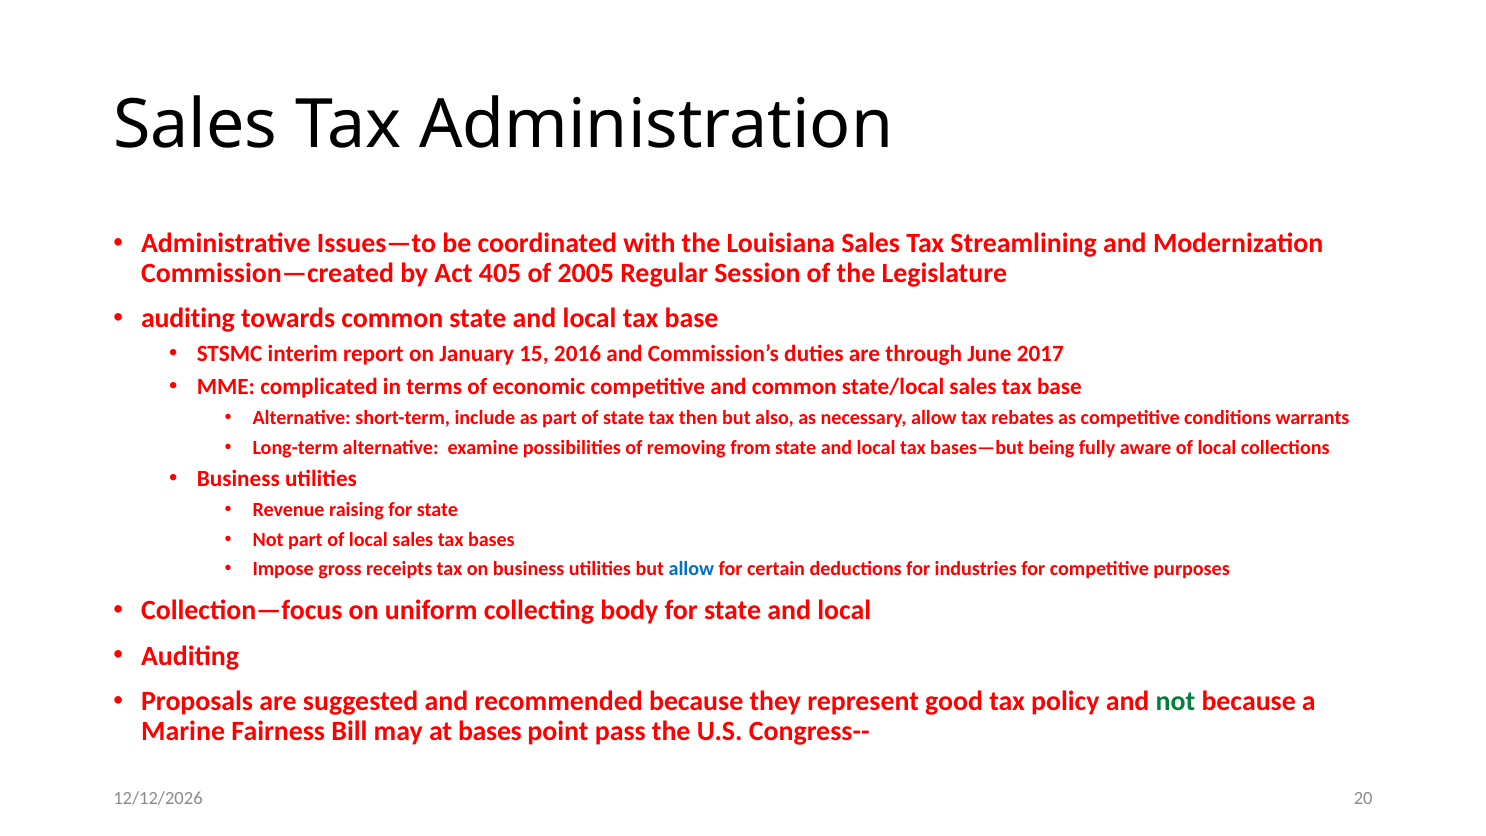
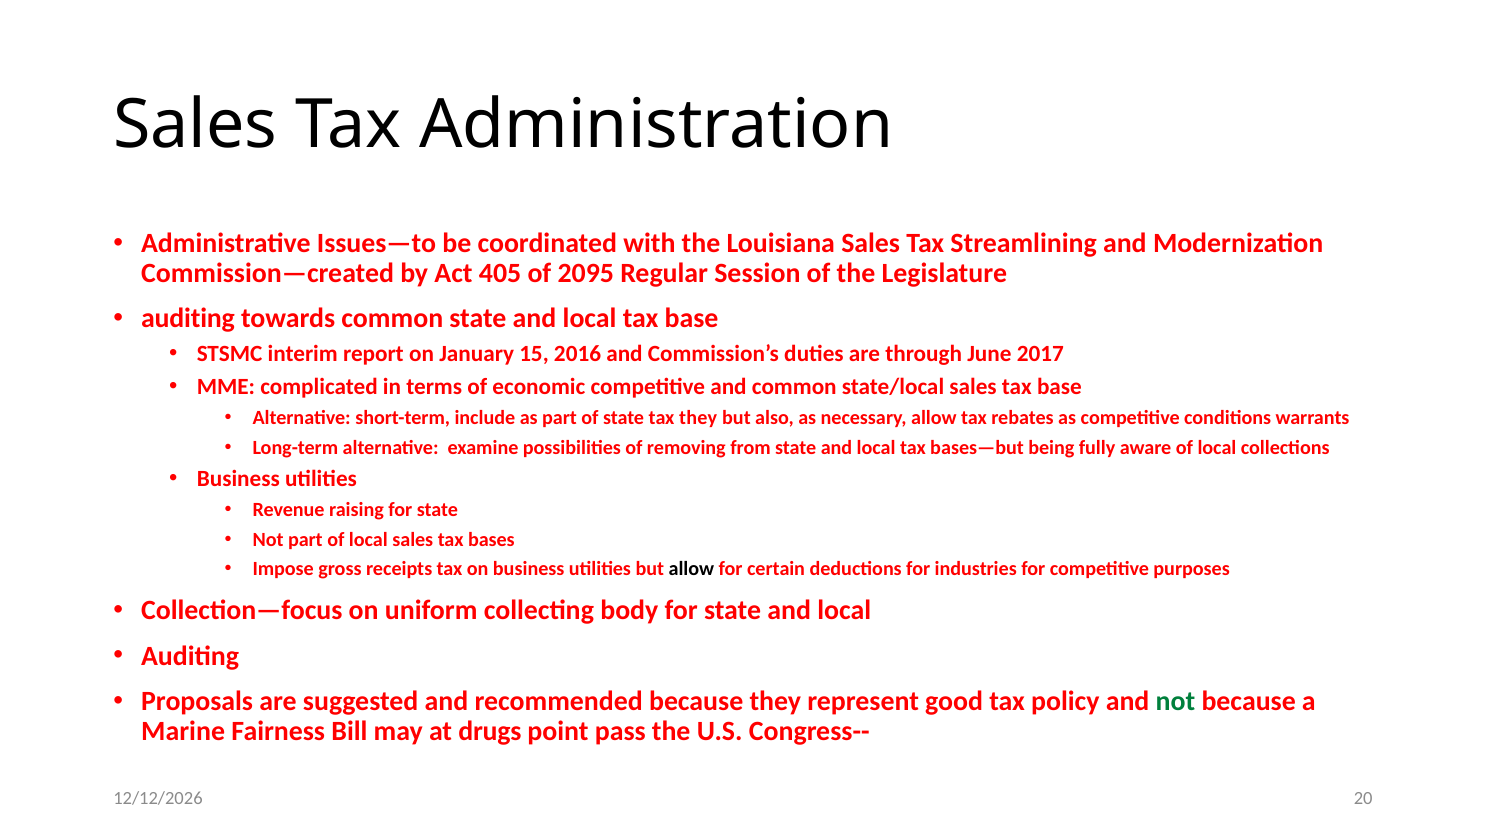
2005: 2005 -> 2095 (586, 273)
tax then: then -> they (698, 418)
allow colour: blue -> black (691, 569)
at bases: bases -> drugs (490, 731)
